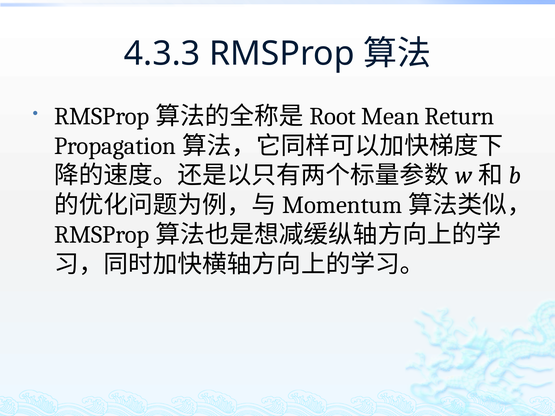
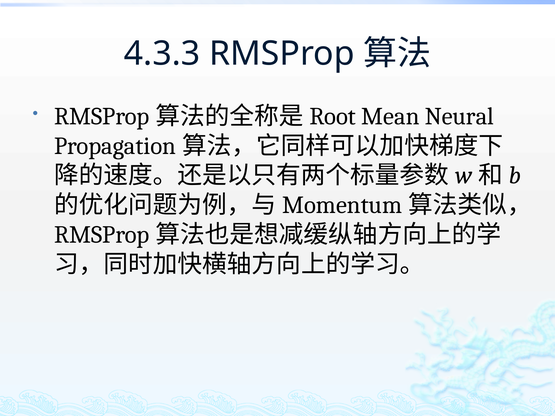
Return: Return -> Neural (459, 116)
